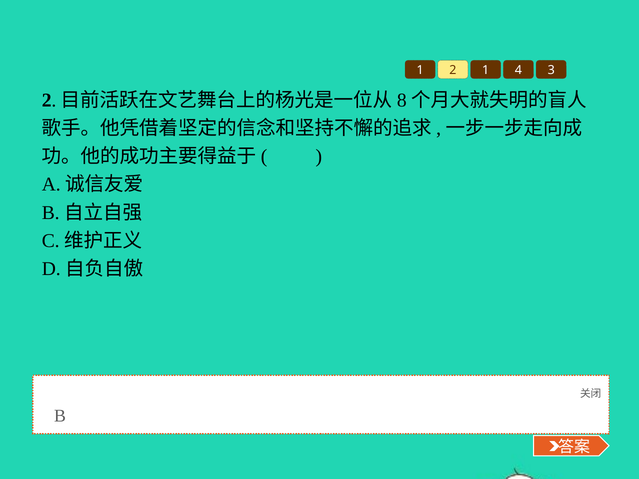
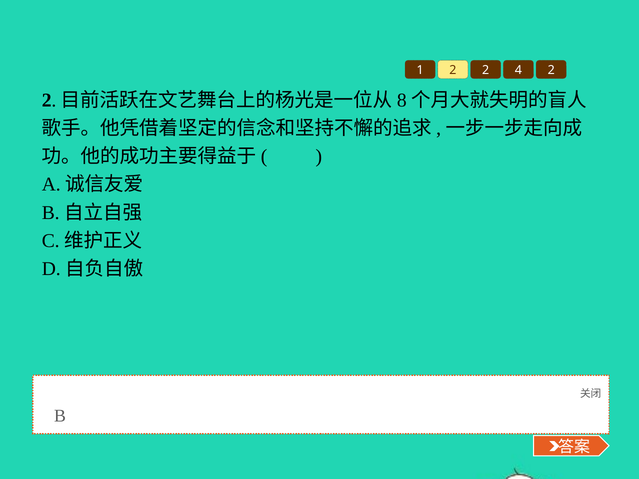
2 1: 1 -> 2 (486, 70)
4 3: 3 -> 2 (551, 70)
